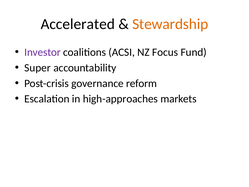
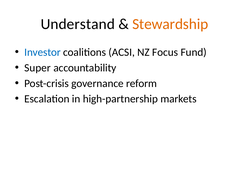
Accelerated: Accelerated -> Understand (78, 24)
Investor colour: purple -> blue (42, 52)
high-approaches: high-approaches -> high-partnership (120, 99)
